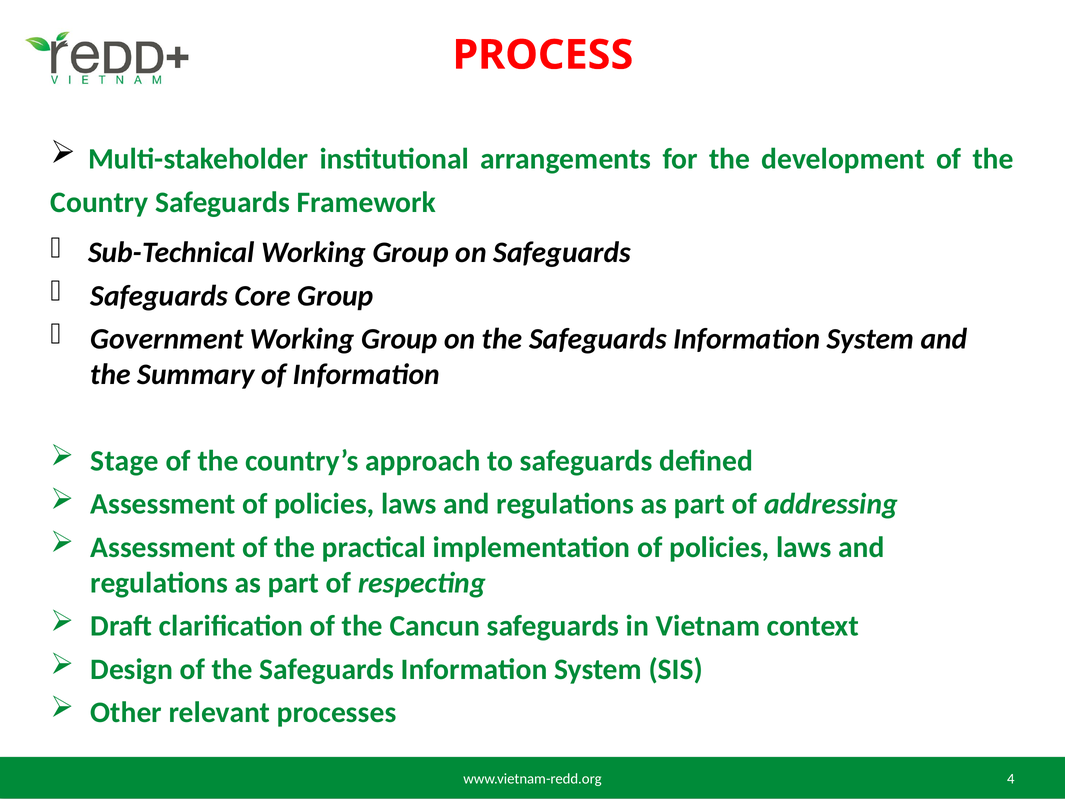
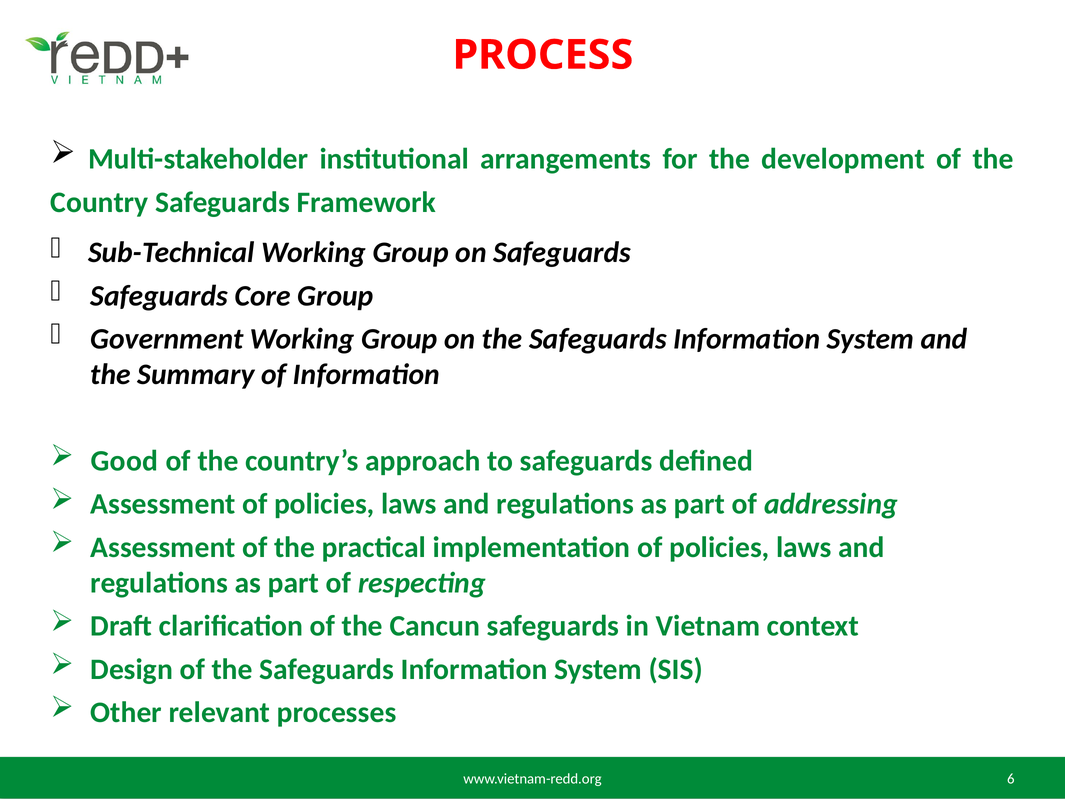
Stage: Stage -> Good (124, 461)
4: 4 -> 6 (1011, 778)
